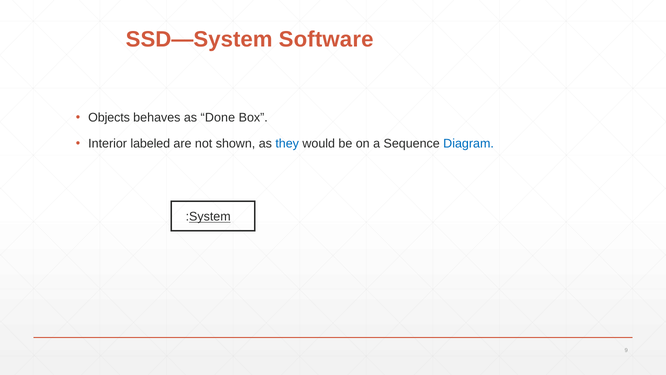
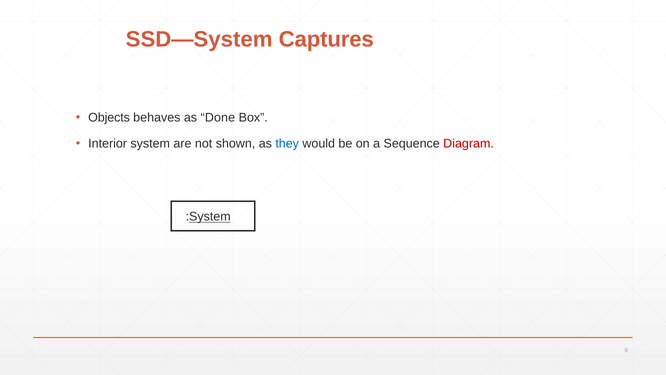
Software: Software -> Captures (326, 39)
labeled: labeled -> system (150, 143)
Diagram colour: blue -> red (469, 143)
